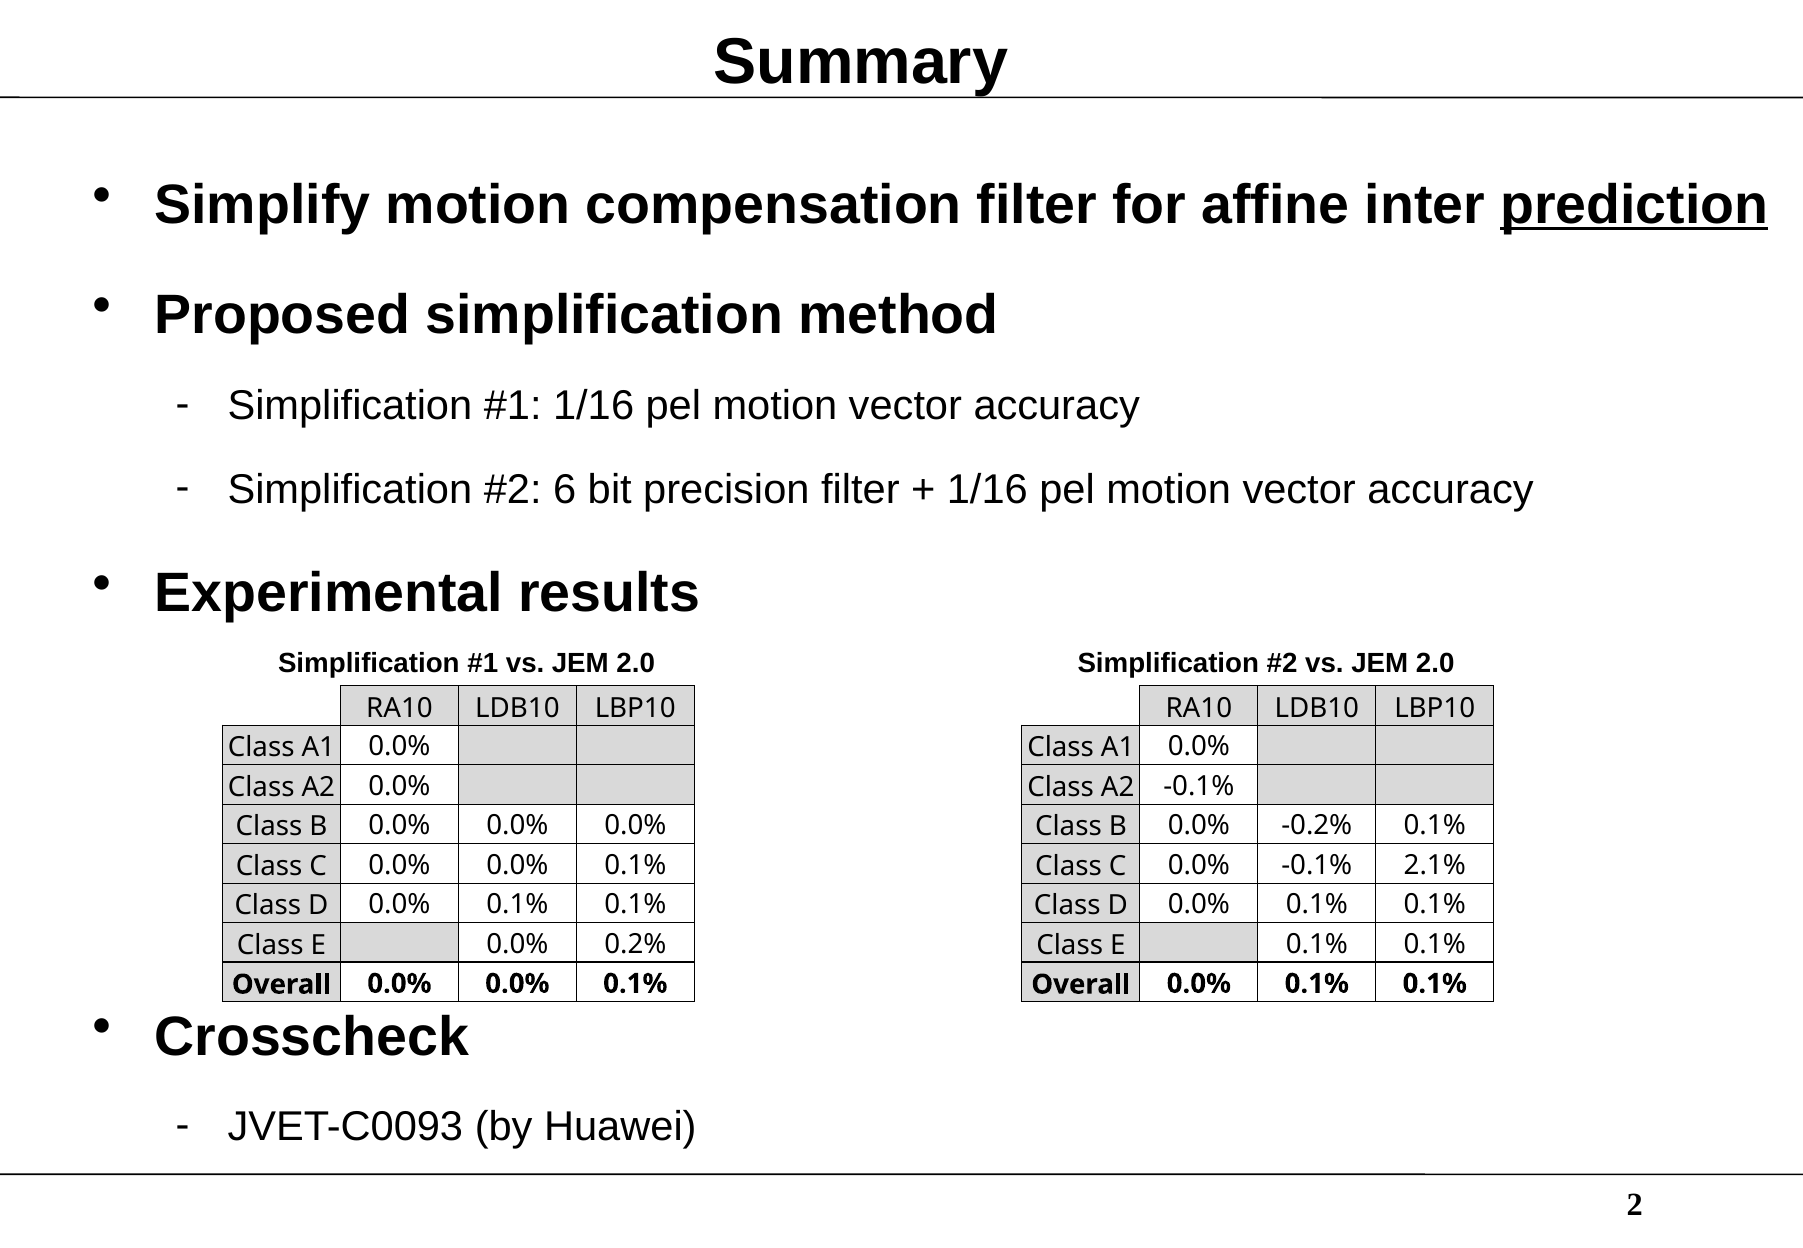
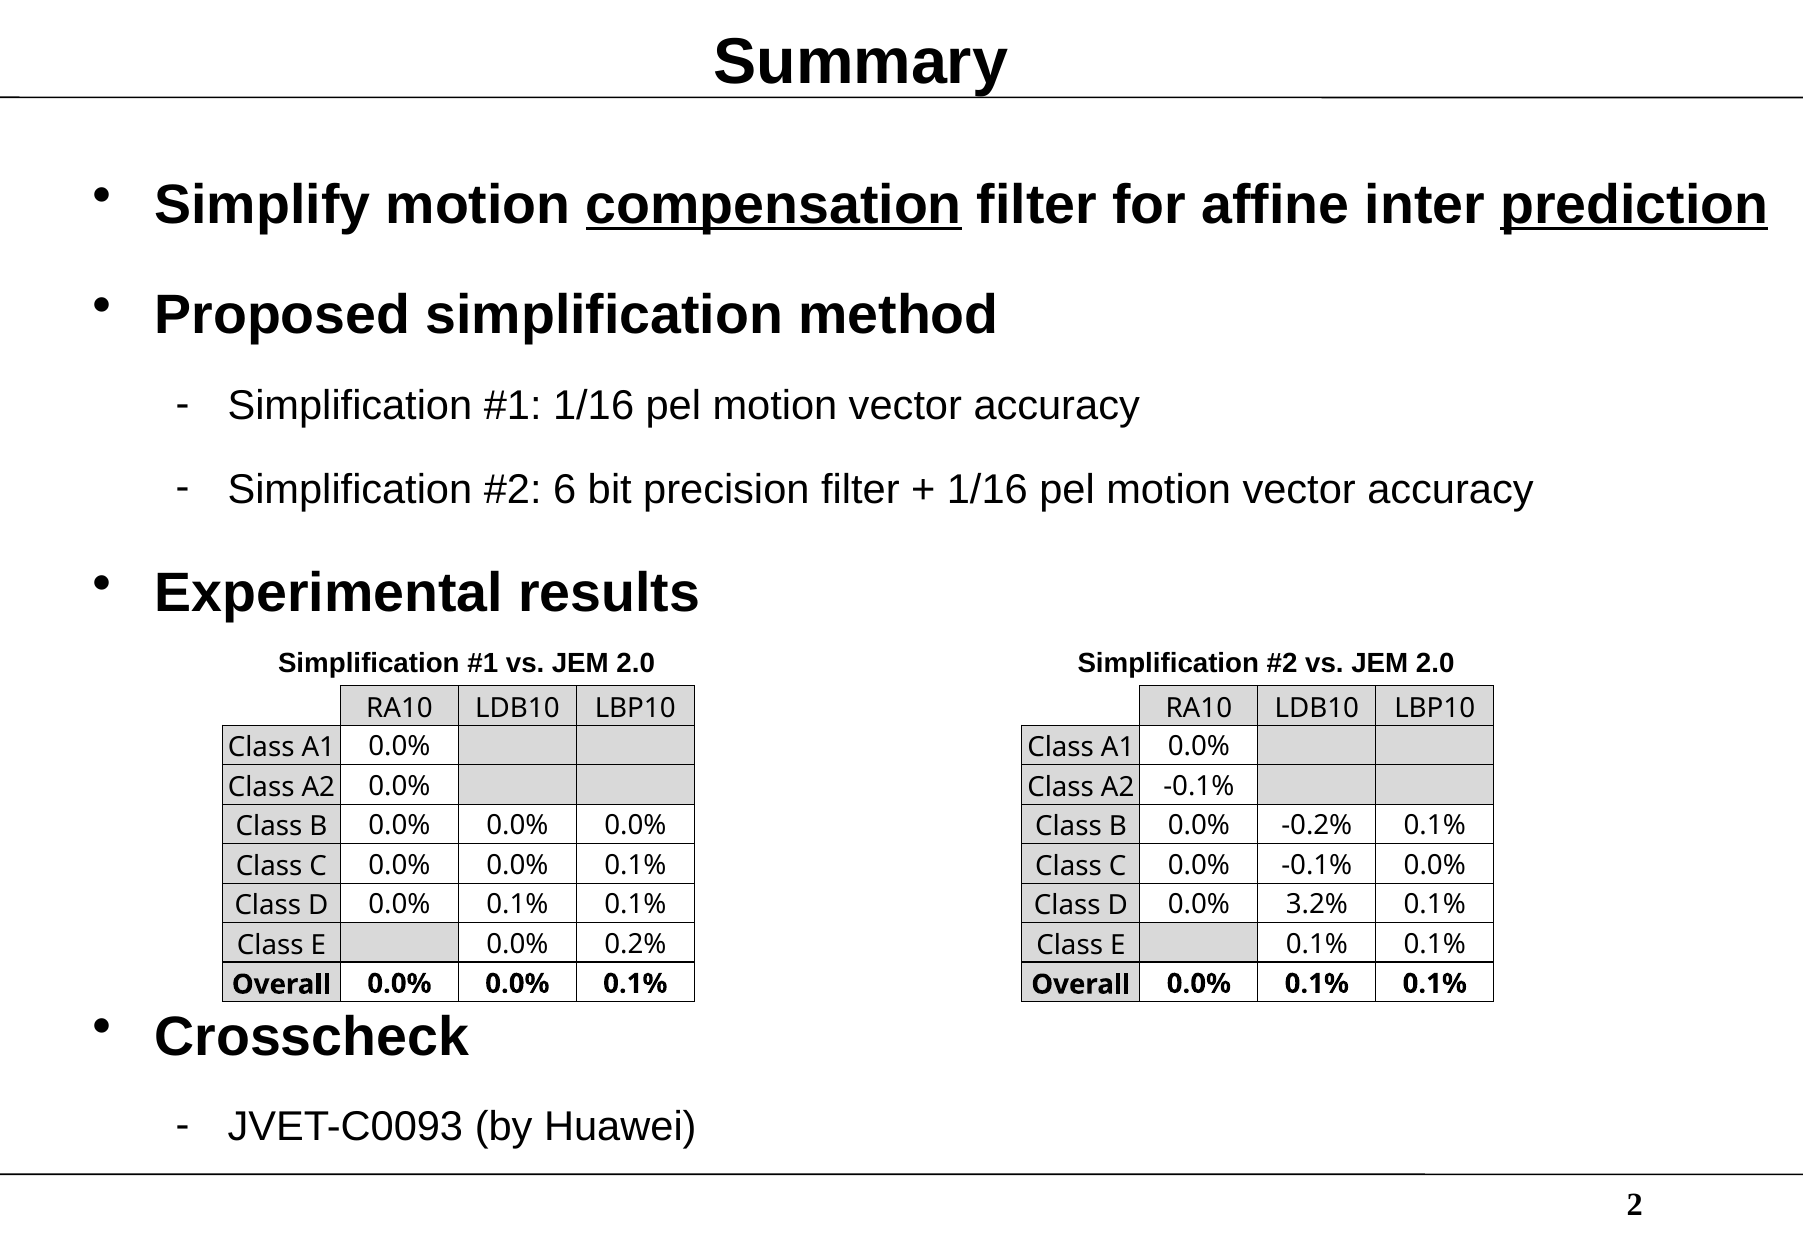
compensation underline: none -> present (774, 205)
-0.1% 2.1%: 2.1% -> 0.0% (1435, 865)
0.1%: 0.1% -> 3.2% (1317, 905)
